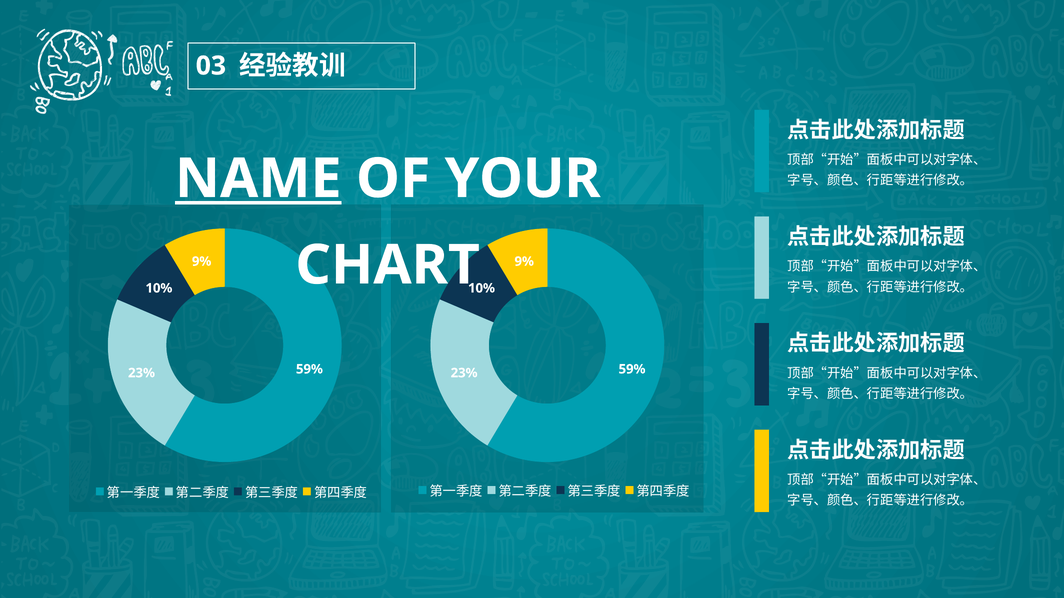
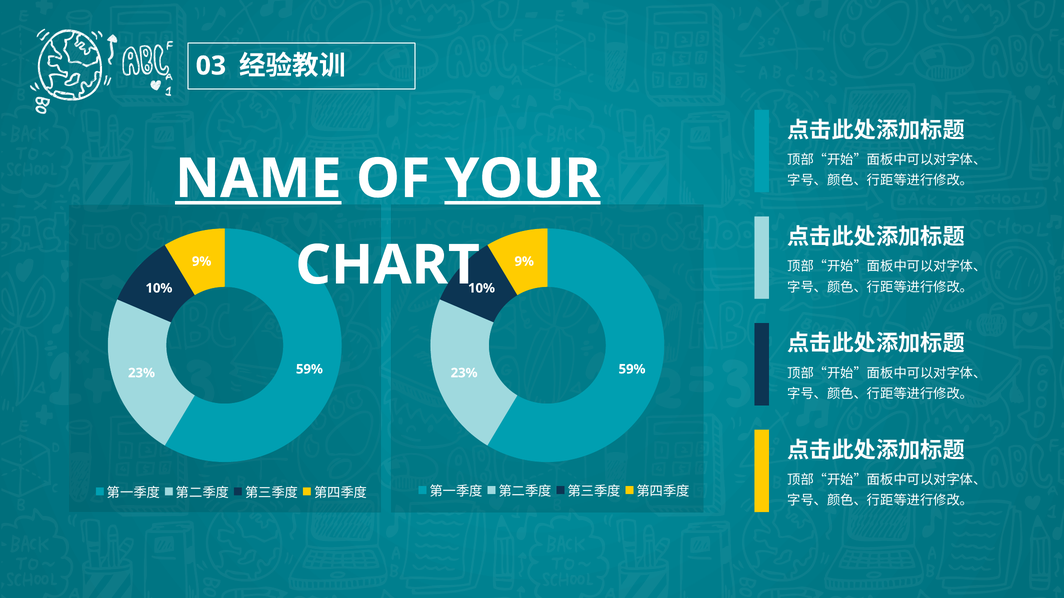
YOUR underline: none -> present (523, 179)
